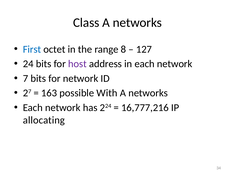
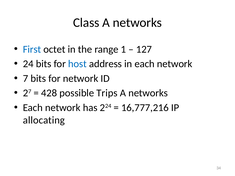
8: 8 -> 1 (123, 49)
host colour: purple -> blue (77, 64)
163: 163 -> 428 (49, 93)
With: With -> Trips (107, 93)
